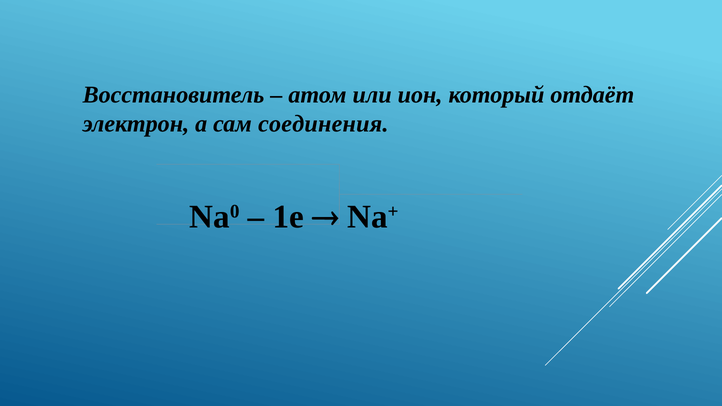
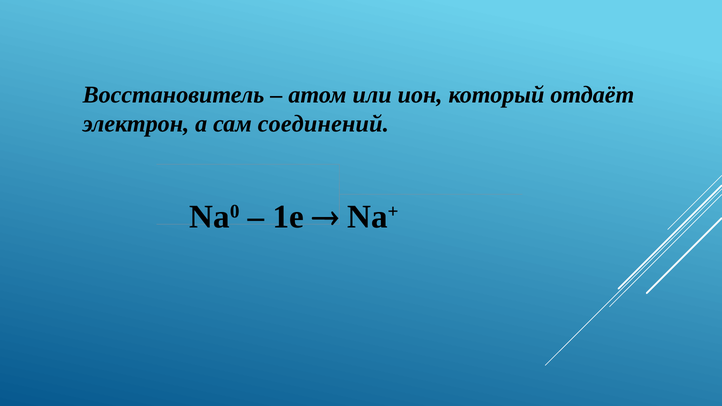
соединения: соединения -> соединений (323, 124)
